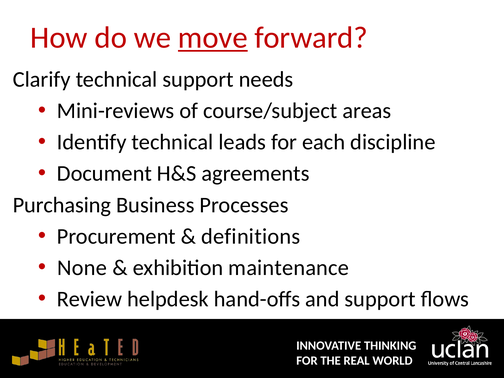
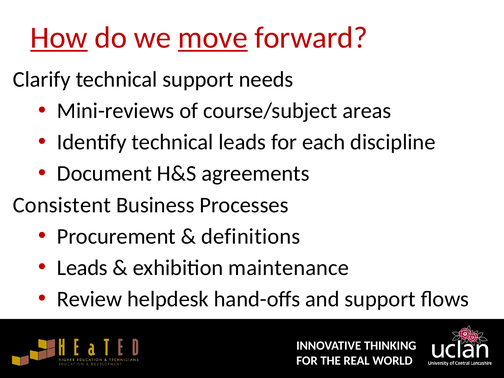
How underline: none -> present (59, 38)
Purchasing: Purchasing -> Consistent (62, 205)
None: None -> Leads (82, 268)
